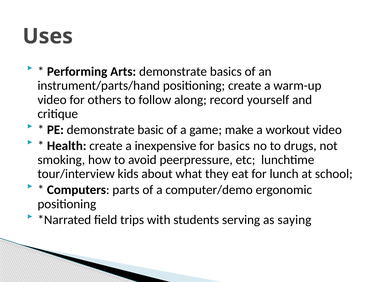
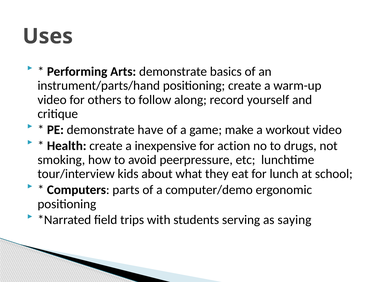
basic: basic -> have (150, 130)
for basics: basics -> action (234, 146)
